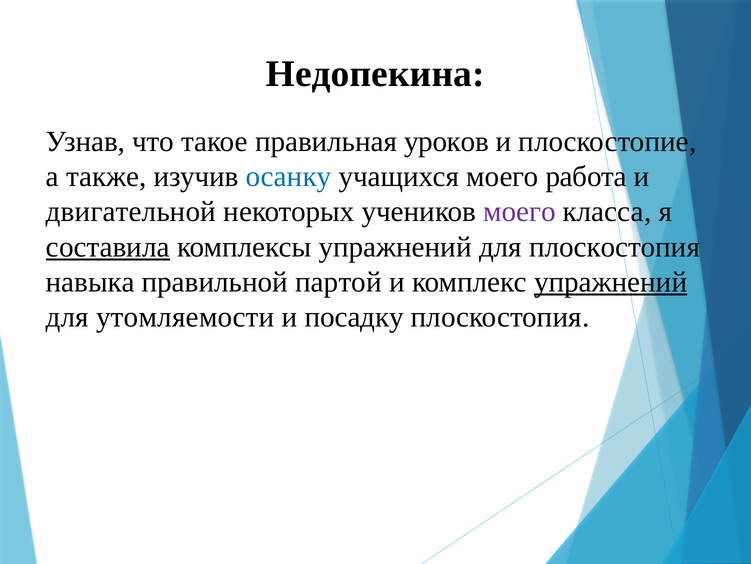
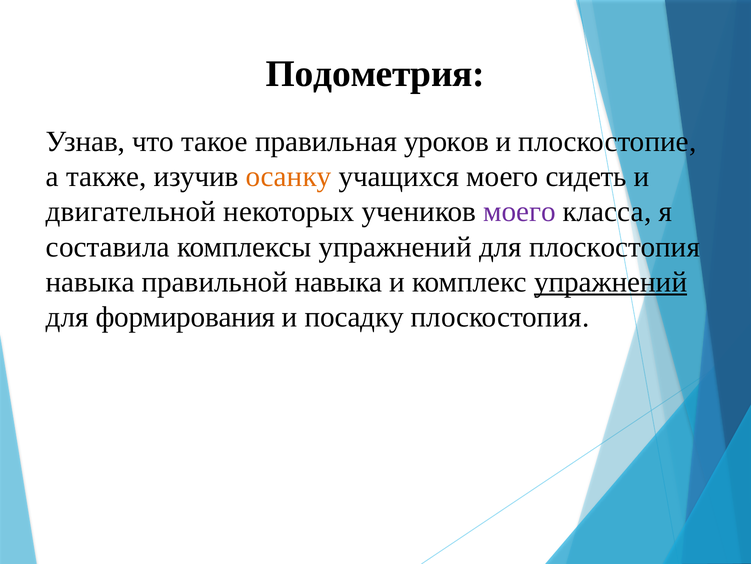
Недопекина: Недопекина -> Подометрия (375, 74)
осанку colour: blue -> orange (289, 176)
работа: работа -> сидеть (586, 176)
составила underline: present -> none (108, 247)
правильной партой: партой -> навыка (339, 282)
утомляемости: утомляемости -> формирования (185, 317)
